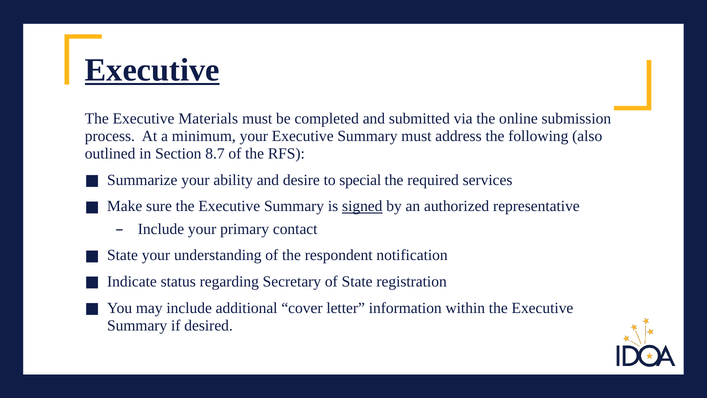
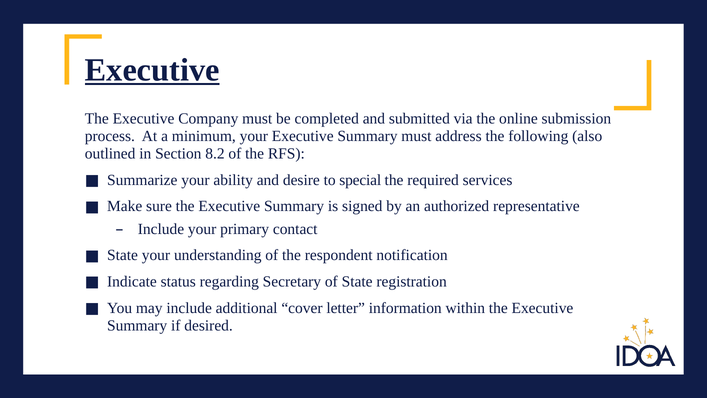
Materials: Materials -> Company (208, 119)
8.7: 8.7 -> 8.2 (215, 154)
signed underline: present -> none (362, 206)
